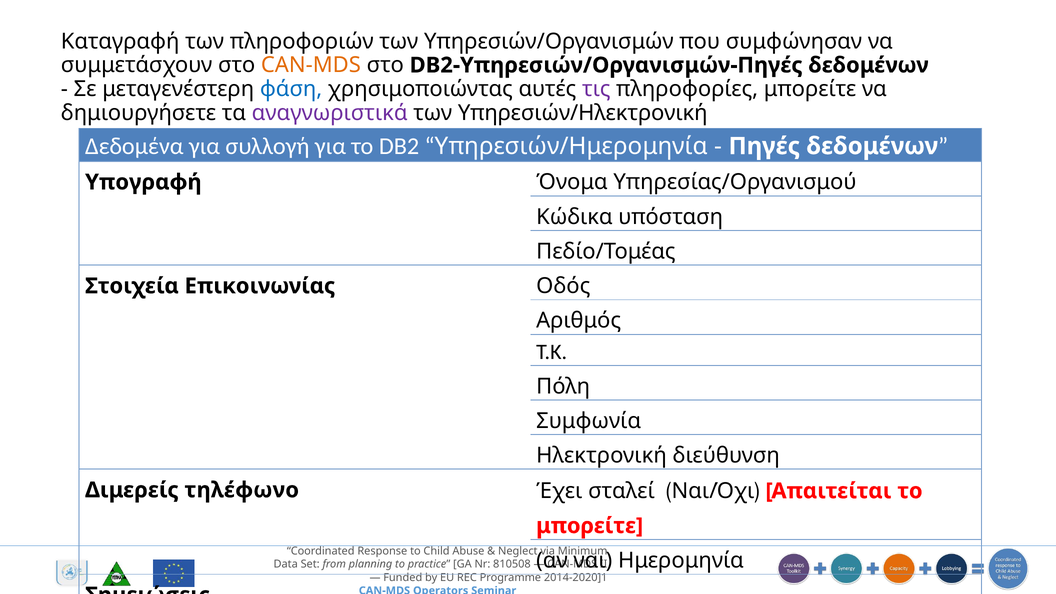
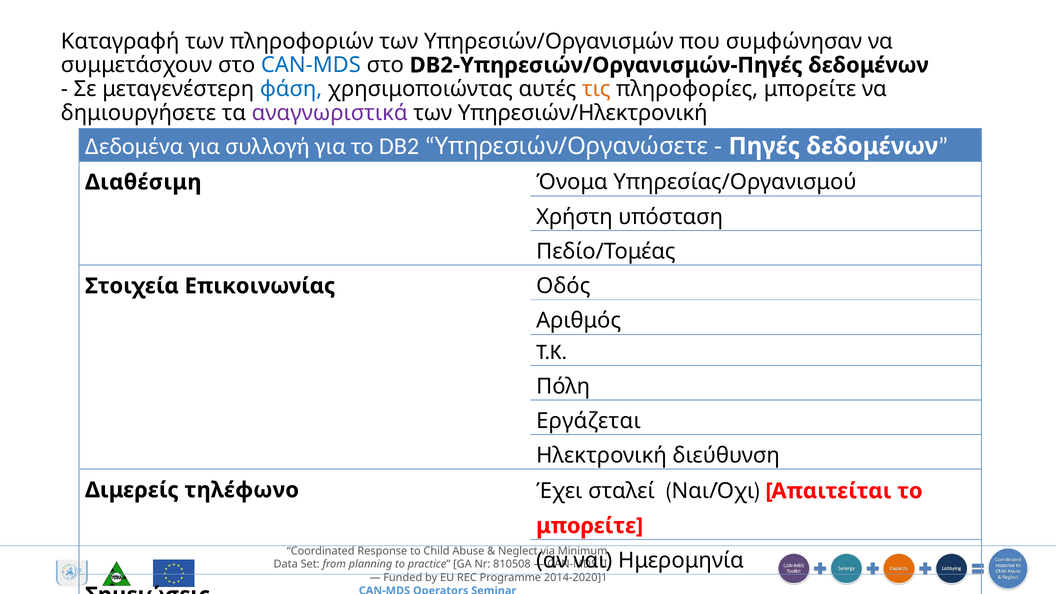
CAN-MDS colour: orange -> blue (311, 65)
τις colour: purple -> orange (596, 89)
Υπηρεσιών/Ημερομηνία: Υπηρεσιών/Ημερομηνία -> Υπηρεσιών/Οργανώσετε (572, 146)
Υπογραφή: Υπογραφή -> Διαθέσιμη (143, 182)
Κώδικα: Κώδικα -> Χρήστη (574, 217)
Συμφωνία: Συμφωνία -> Εργάζεται (589, 421)
